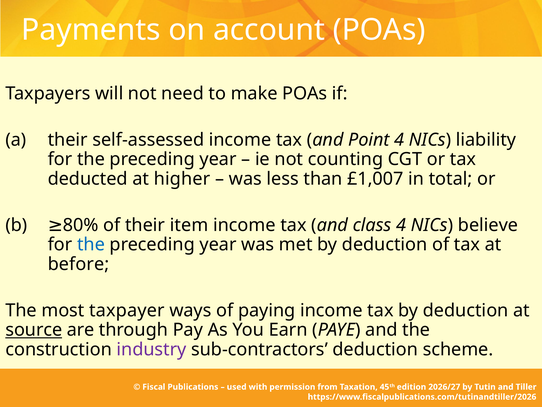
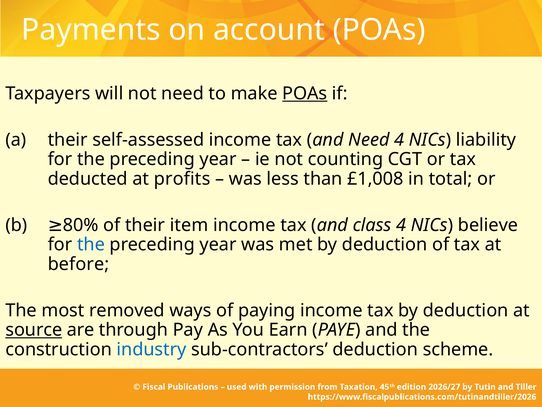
POAs underline: none -> present (305, 93)
and Point: Point -> Need (369, 140)
higher: higher -> profits (182, 179)
£1,007: £1,007 -> £1,008 (375, 179)
taxpayer: taxpayer -> removed (127, 310)
industry colour: purple -> blue (152, 349)
